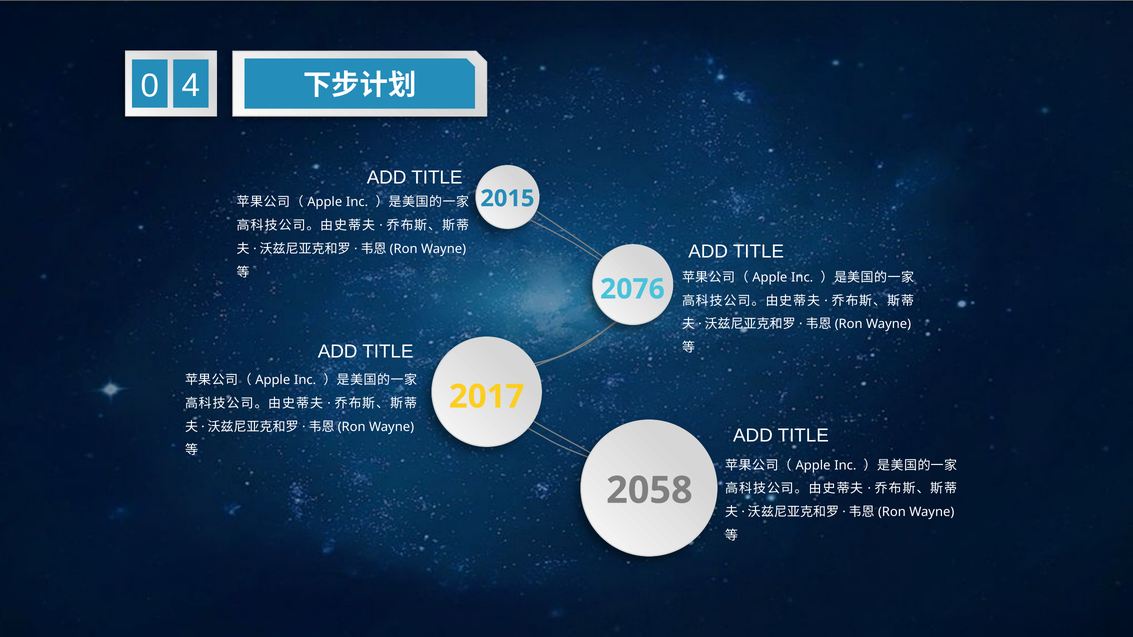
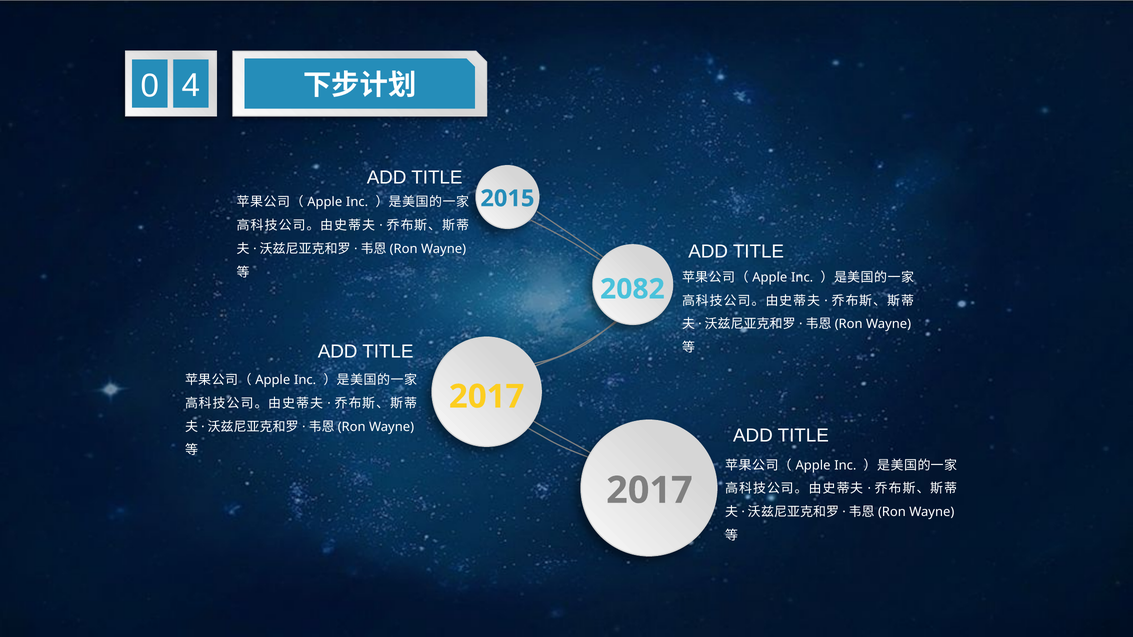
2076: 2076 -> 2082 (632, 289)
2058: 2058 -> 2017 (649, 491)
